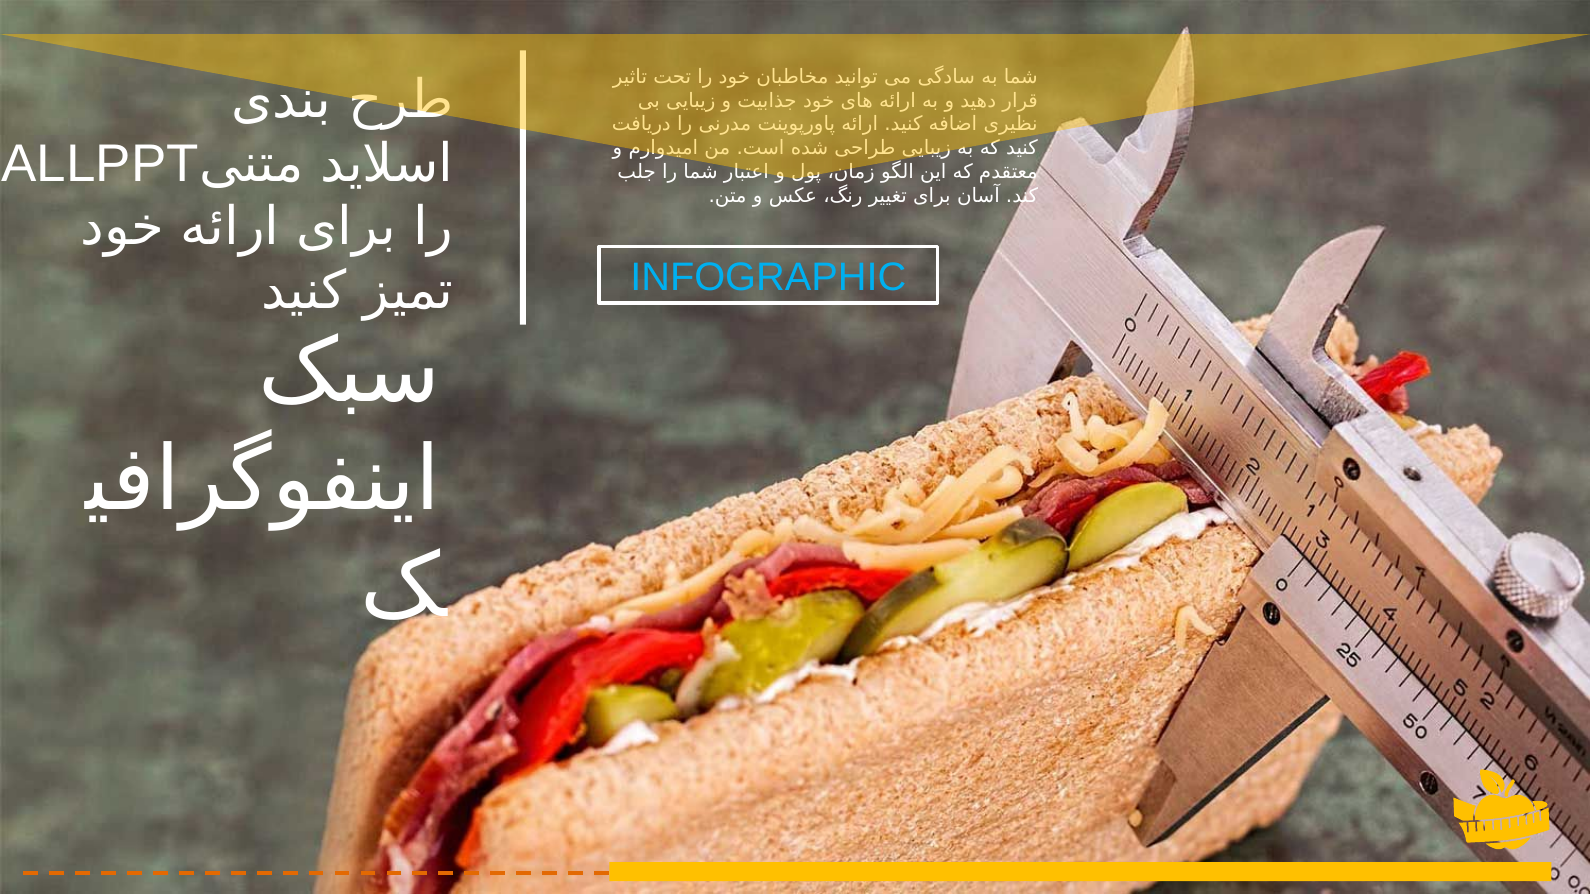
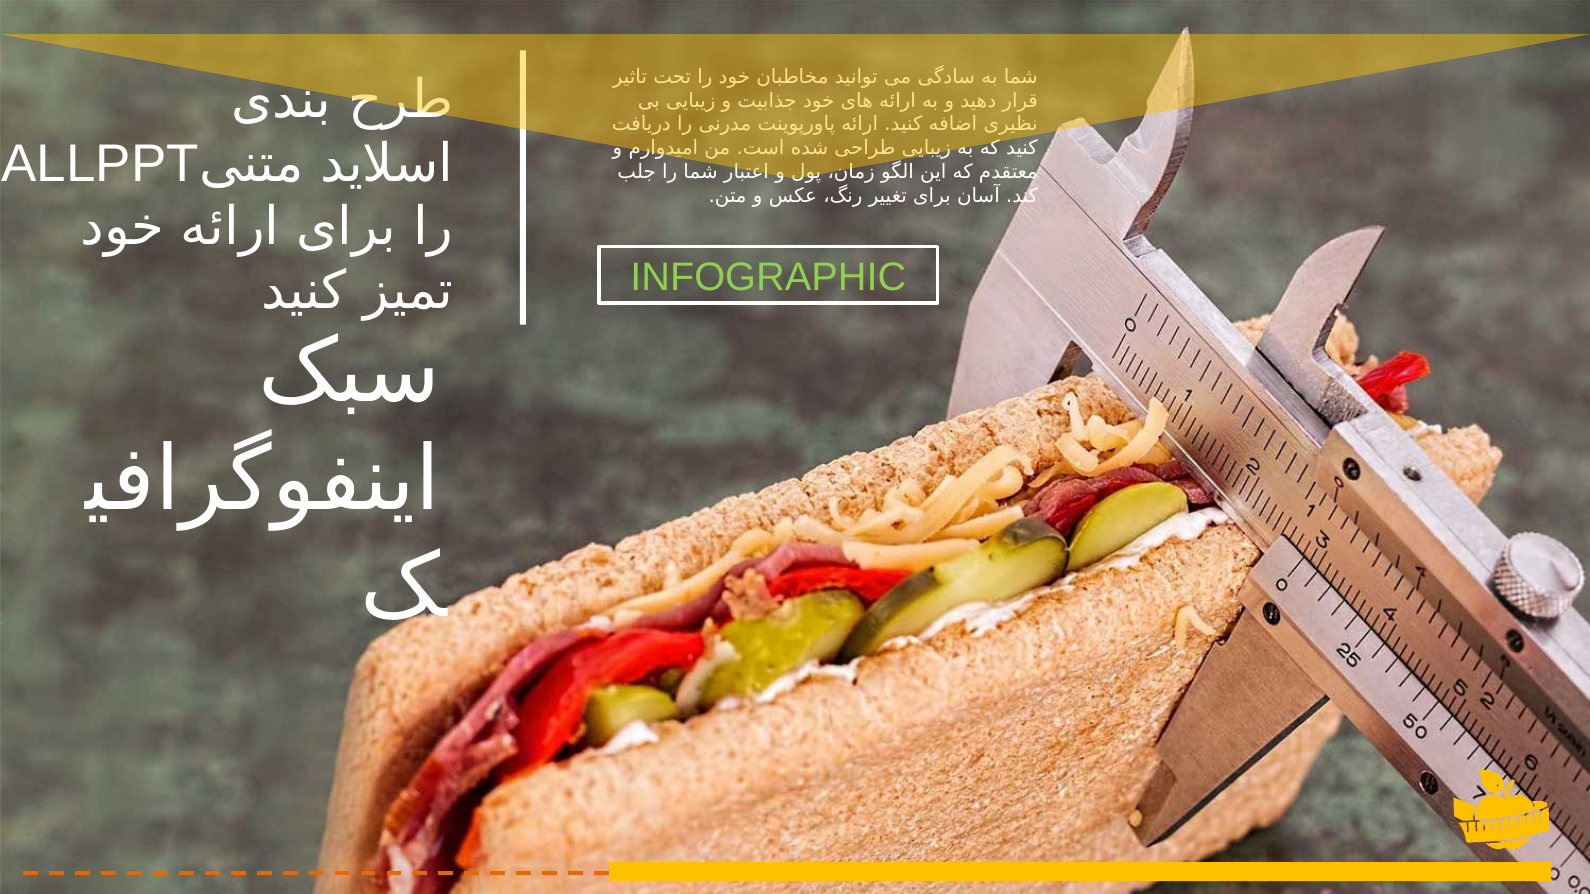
INFOGRAPHIC colour: light blue -> light green (768, 278)
